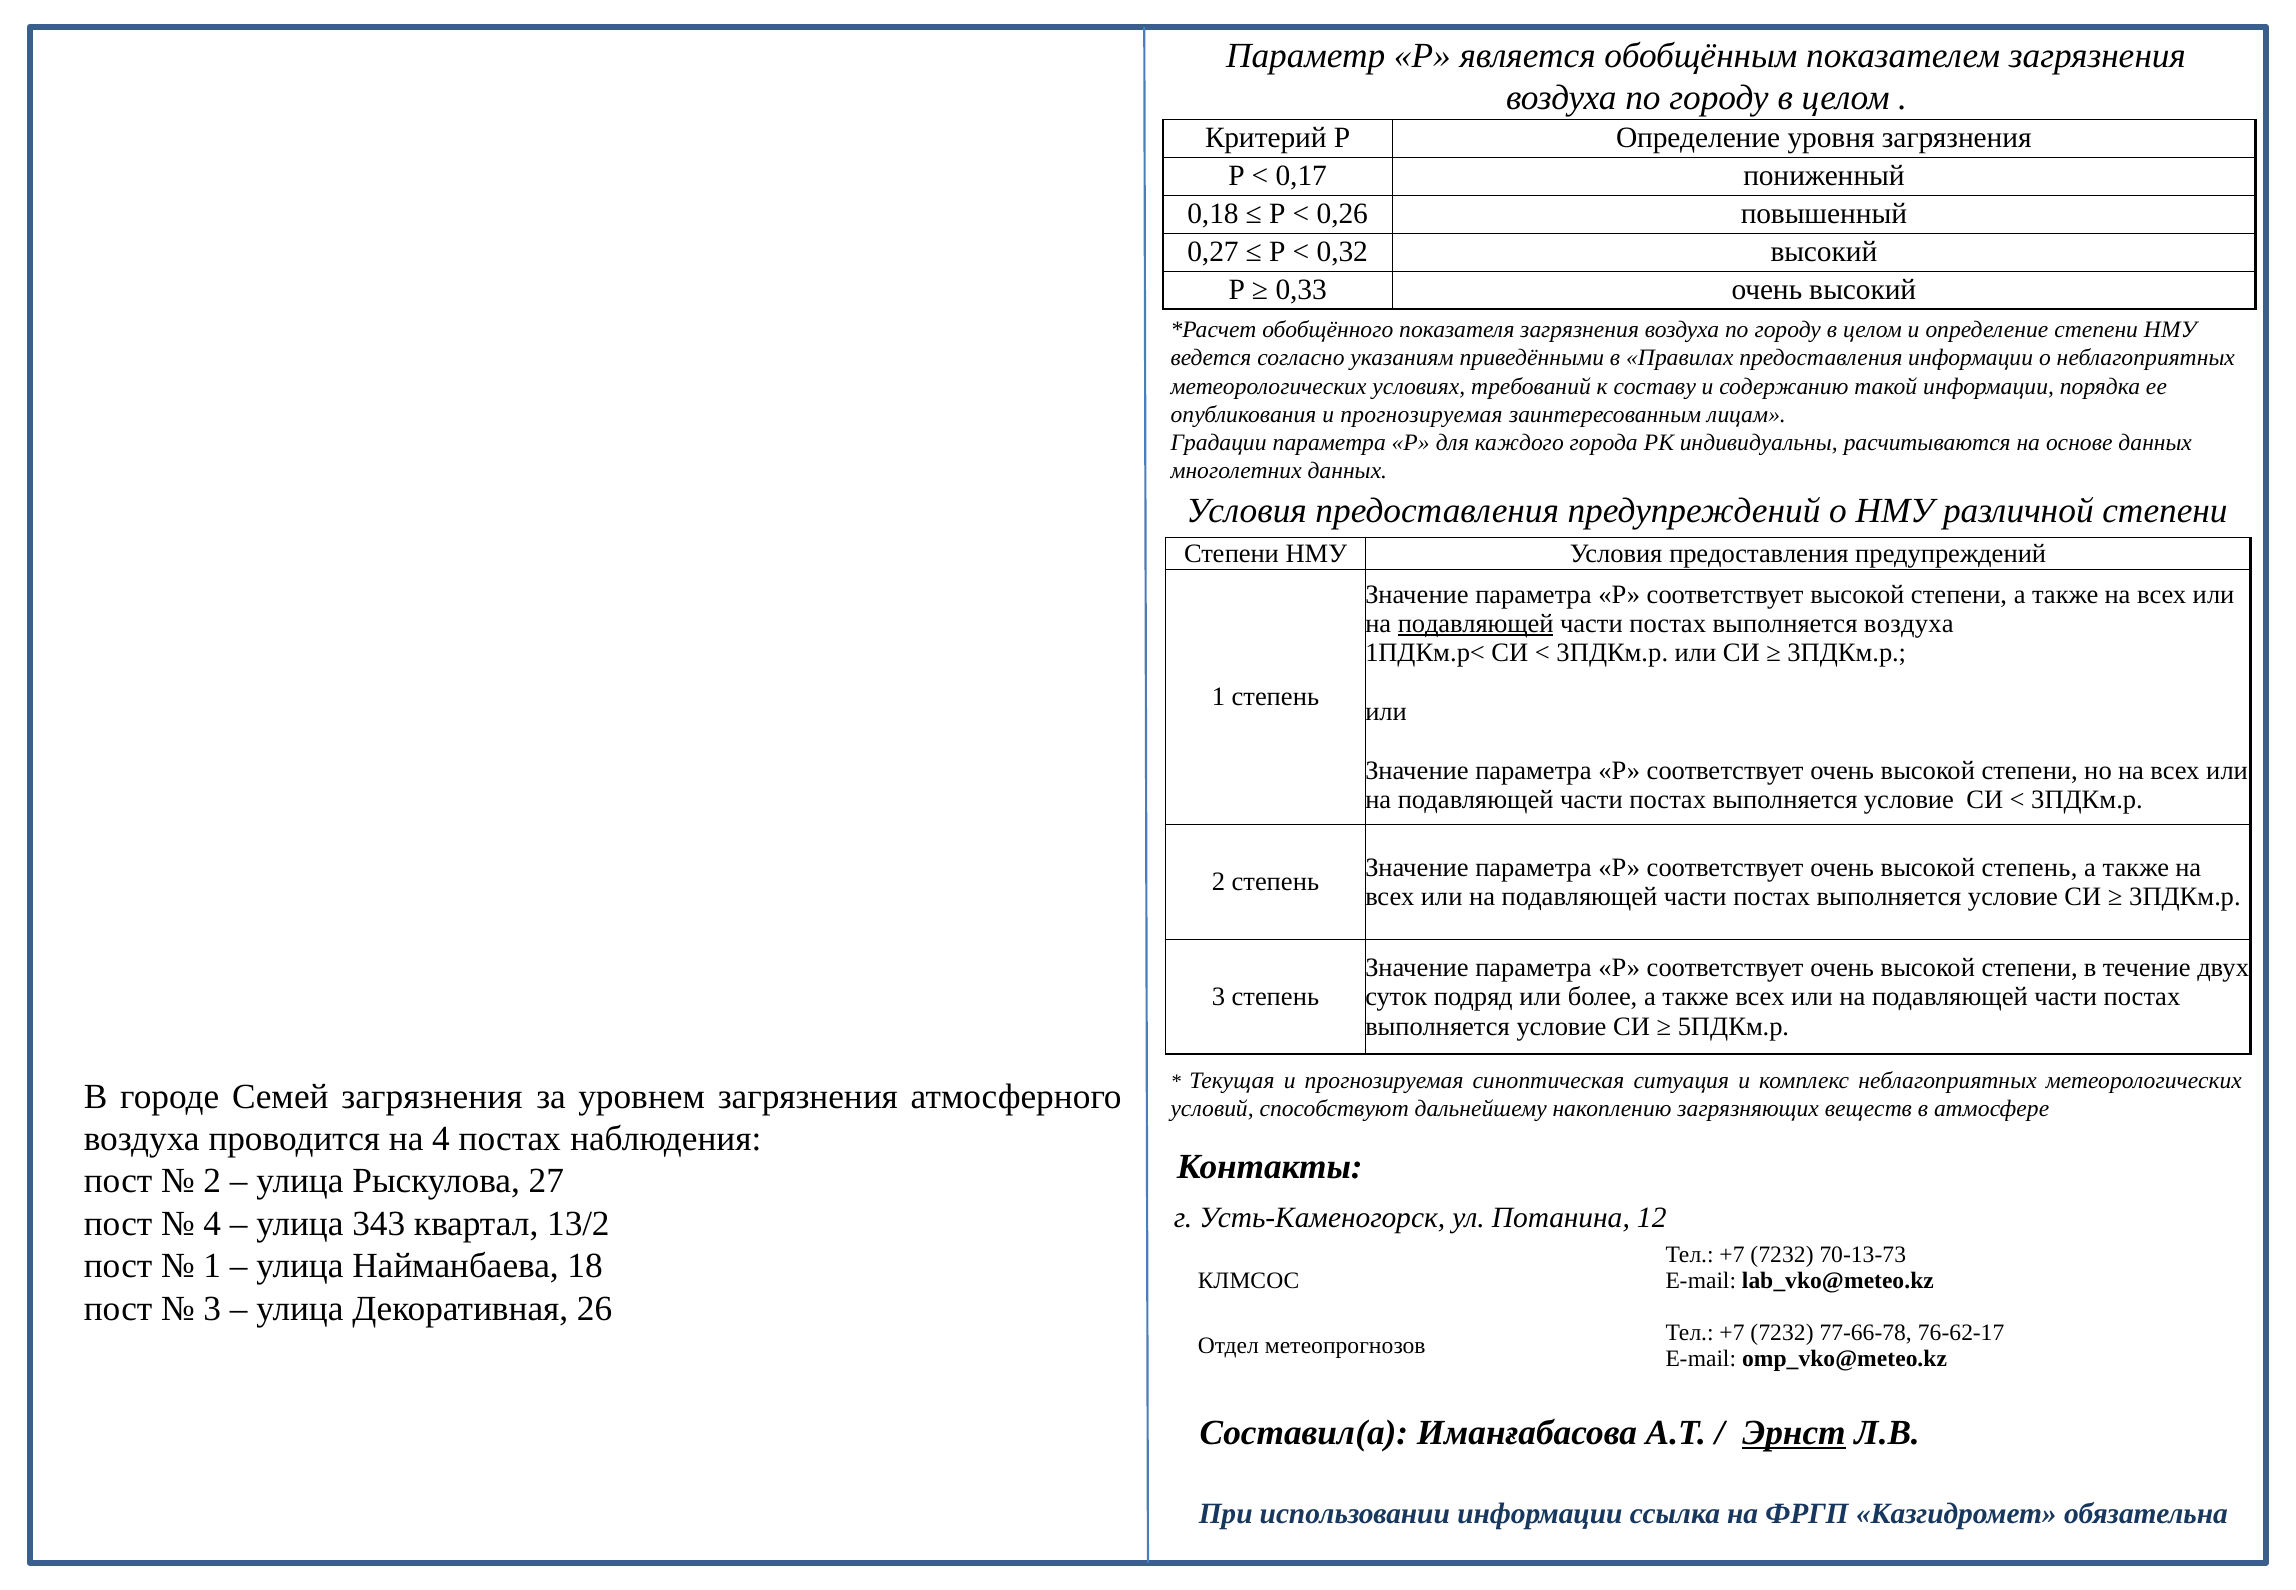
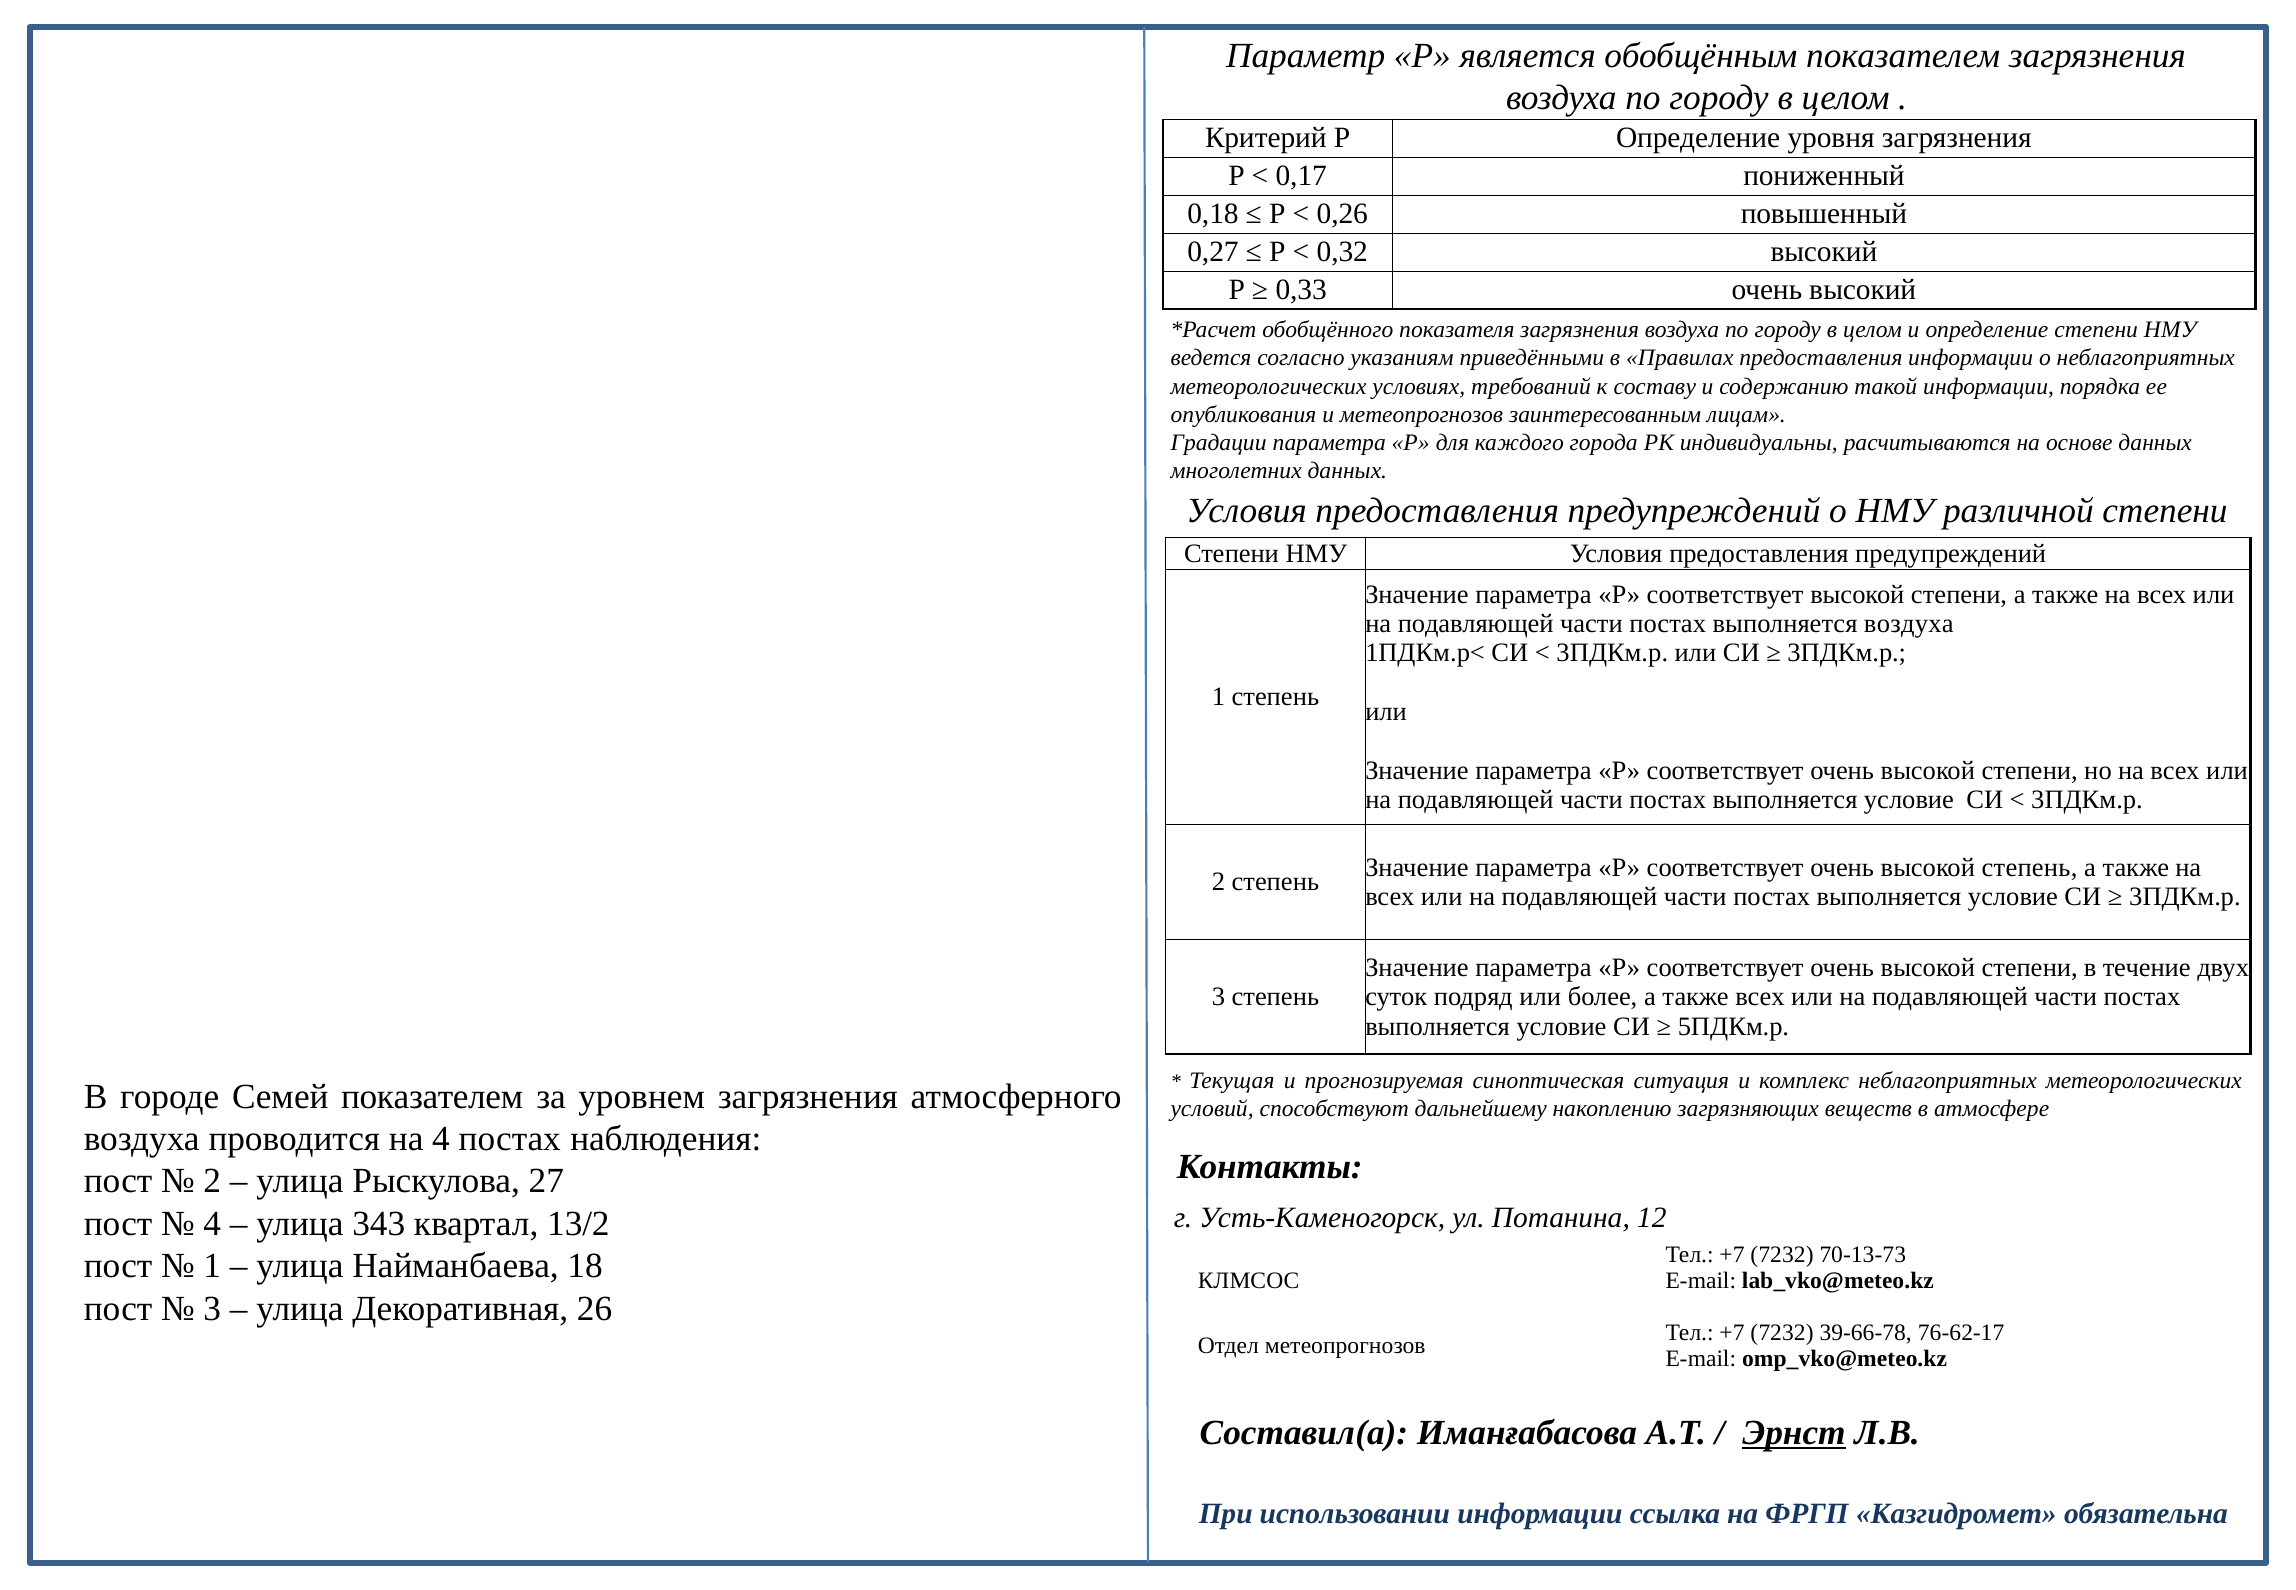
опубликования и прогнозируемая: прогнозируемая -> метеопрогнозов (1422, 414)
подавляющей underline: present -> none (1476, 623)
Семей загрязнения: загрязнения -> показателем (432, 1096)
77-66-78: 77-66-78 -> 39-66-78 (1866, 1332)
